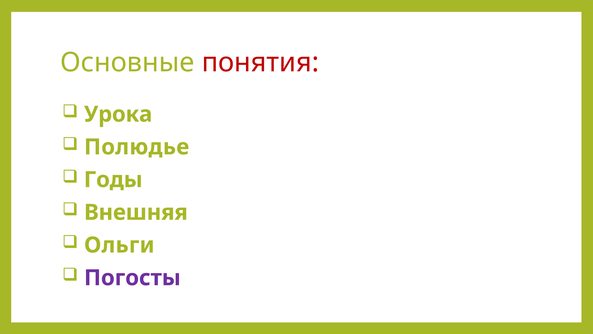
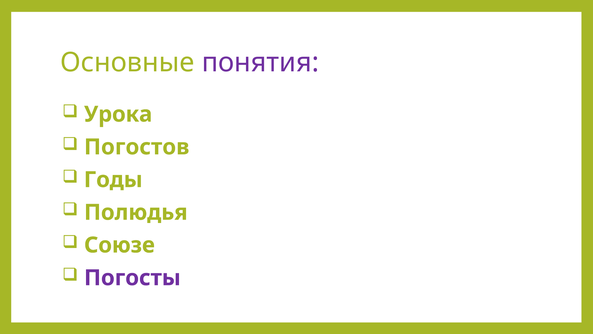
понятия colour: red -> purple (260, 62)
Полюдье: Полюдье -> Погостов (137, 147)
Внешняя: Внешняя -> Полюдья (136, 212)
Ольги: Ольги -> Союзе (119, 245)
